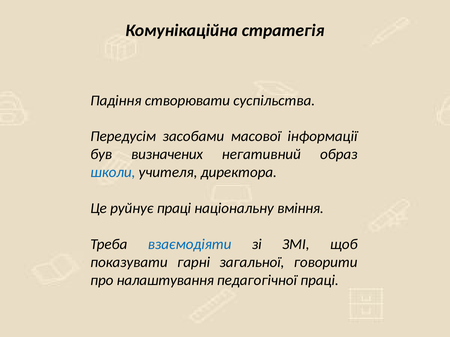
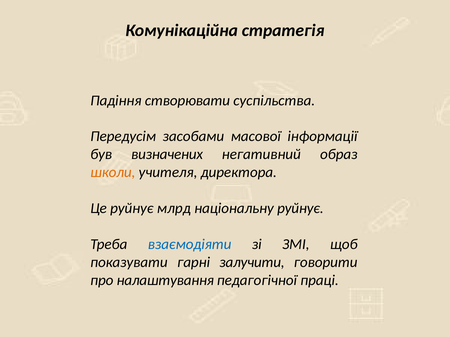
школи colour: blue -> orange (113, 173)
руйнує праці: праці -> млрд (174, 209)
національну вміння: вміння -> руйнує (300, 209)
загальної: загальної -> залучити (252, 263)
